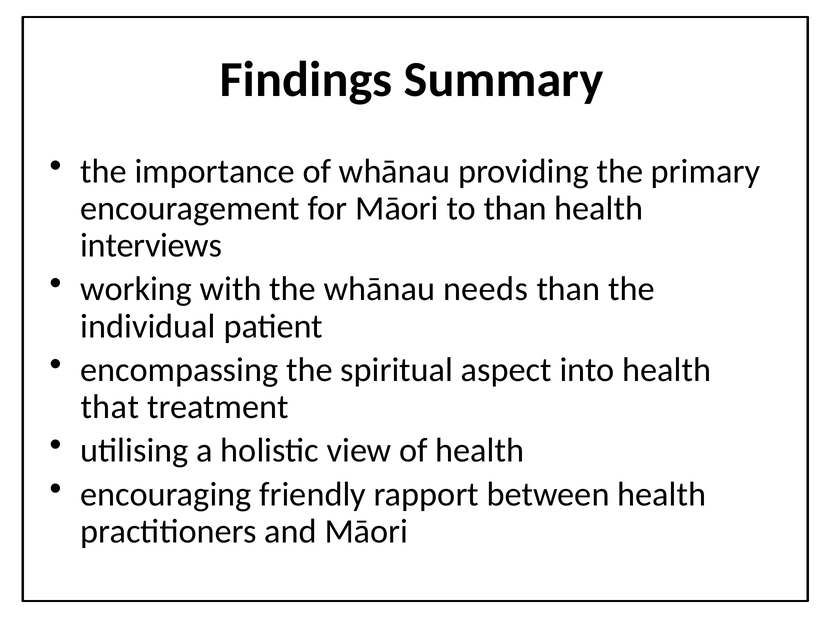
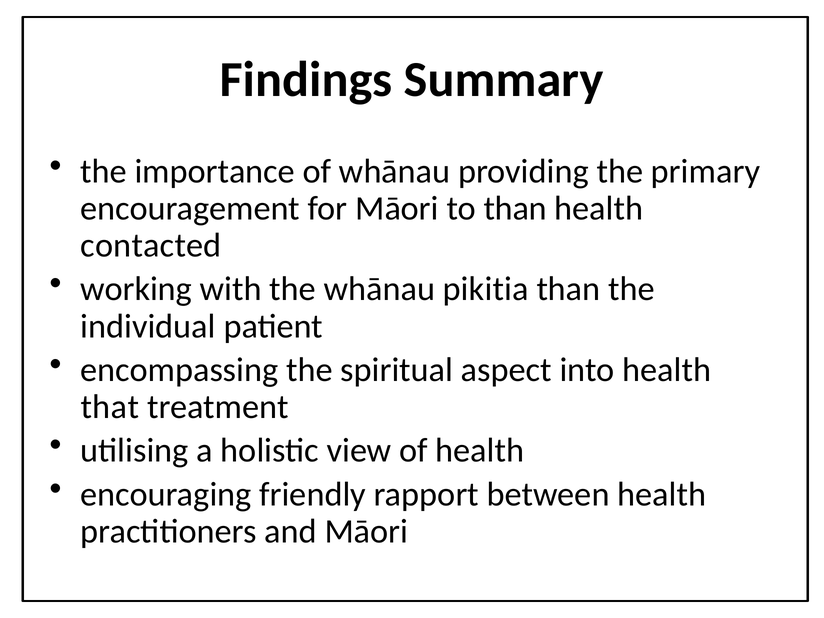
interviews: interviews -> contacted (151, 245)
needs: needs -> pikitia (486, 289)
